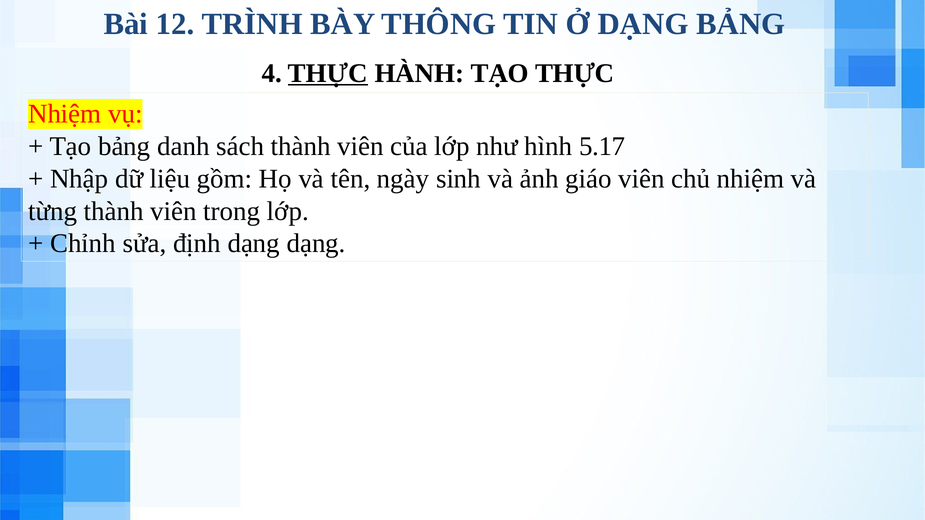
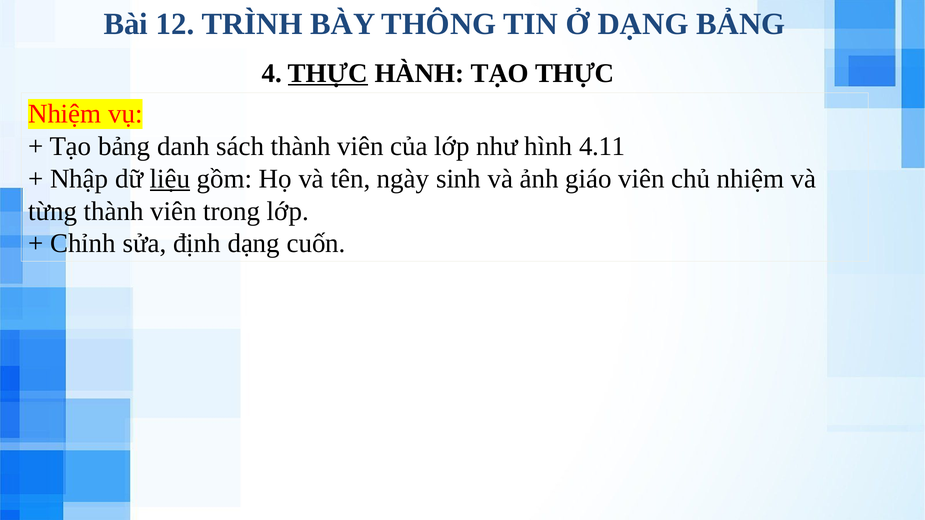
5.17: 5.17 -> 4.11 (602, 146)
liệu underline: none -> present (170, 179)
dạng dạng: dạng -> cuốn (316, 244)
